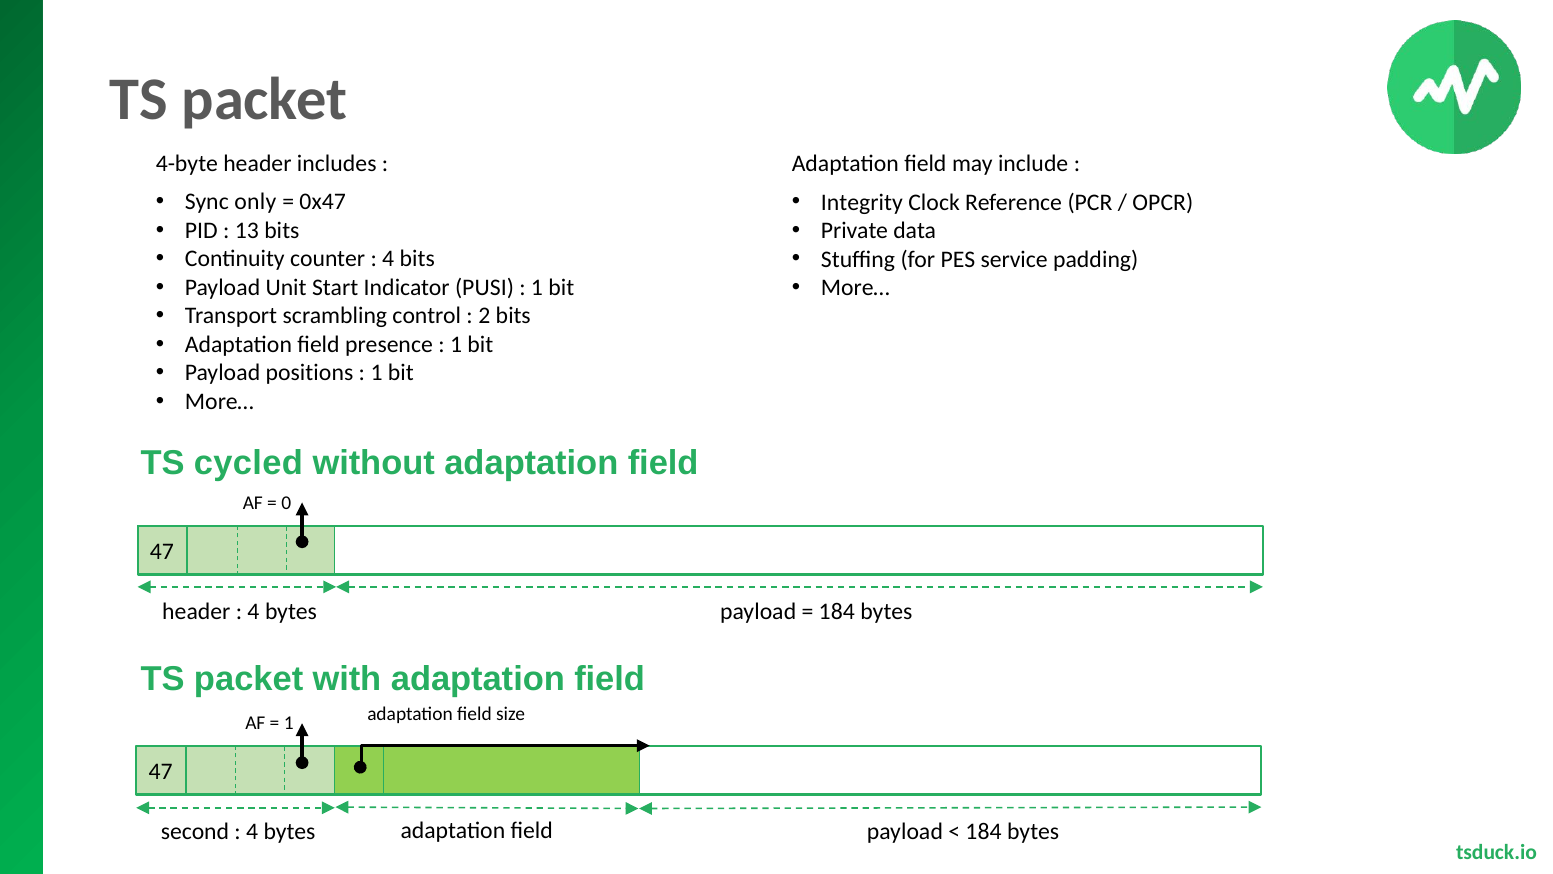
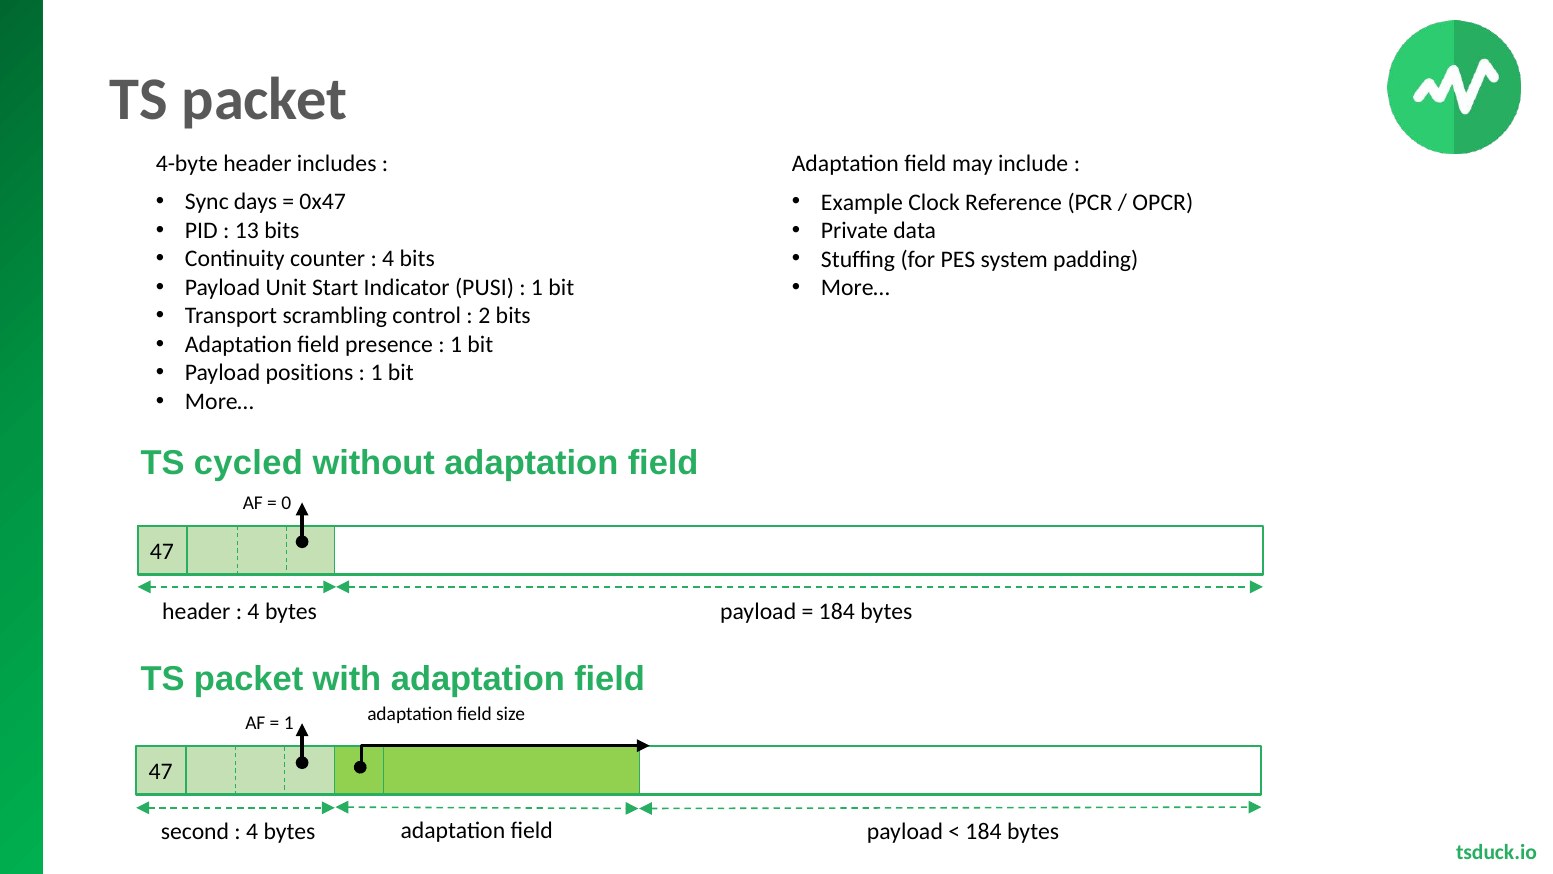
only: only -> days (256, 202)
Integrity: Integrity -> Example (862, 202)
service: service -> system (1014, 259)
